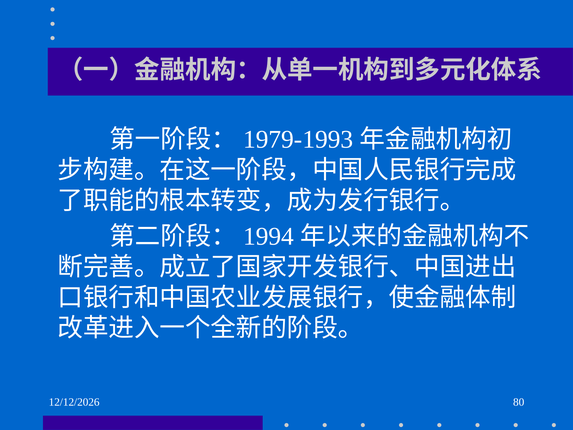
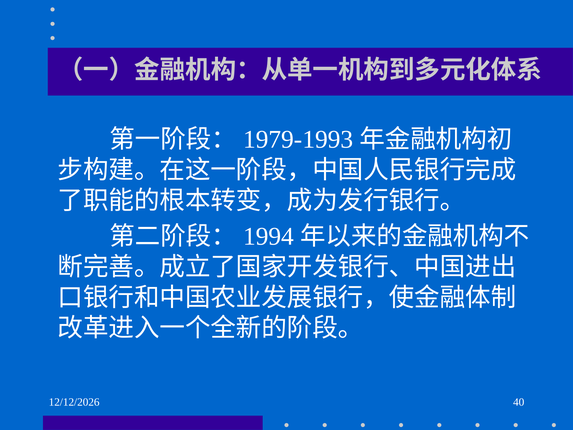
80: 80 -> 40 (519, 402)
